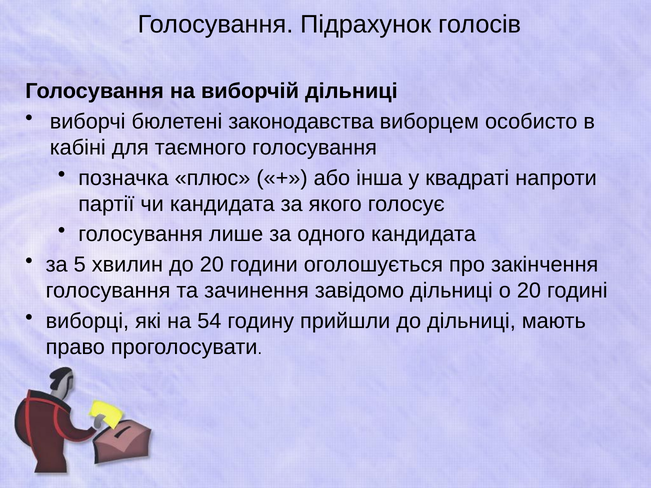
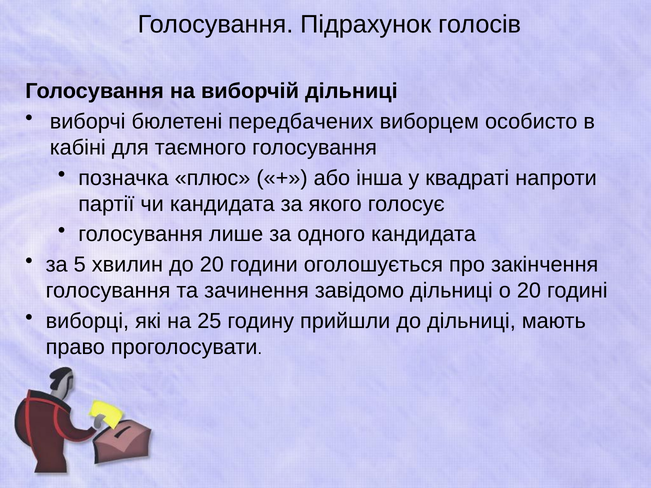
законодавства: законодавства -> передбачених (301, 122)
54: 54 -> 25 (209, 321)
